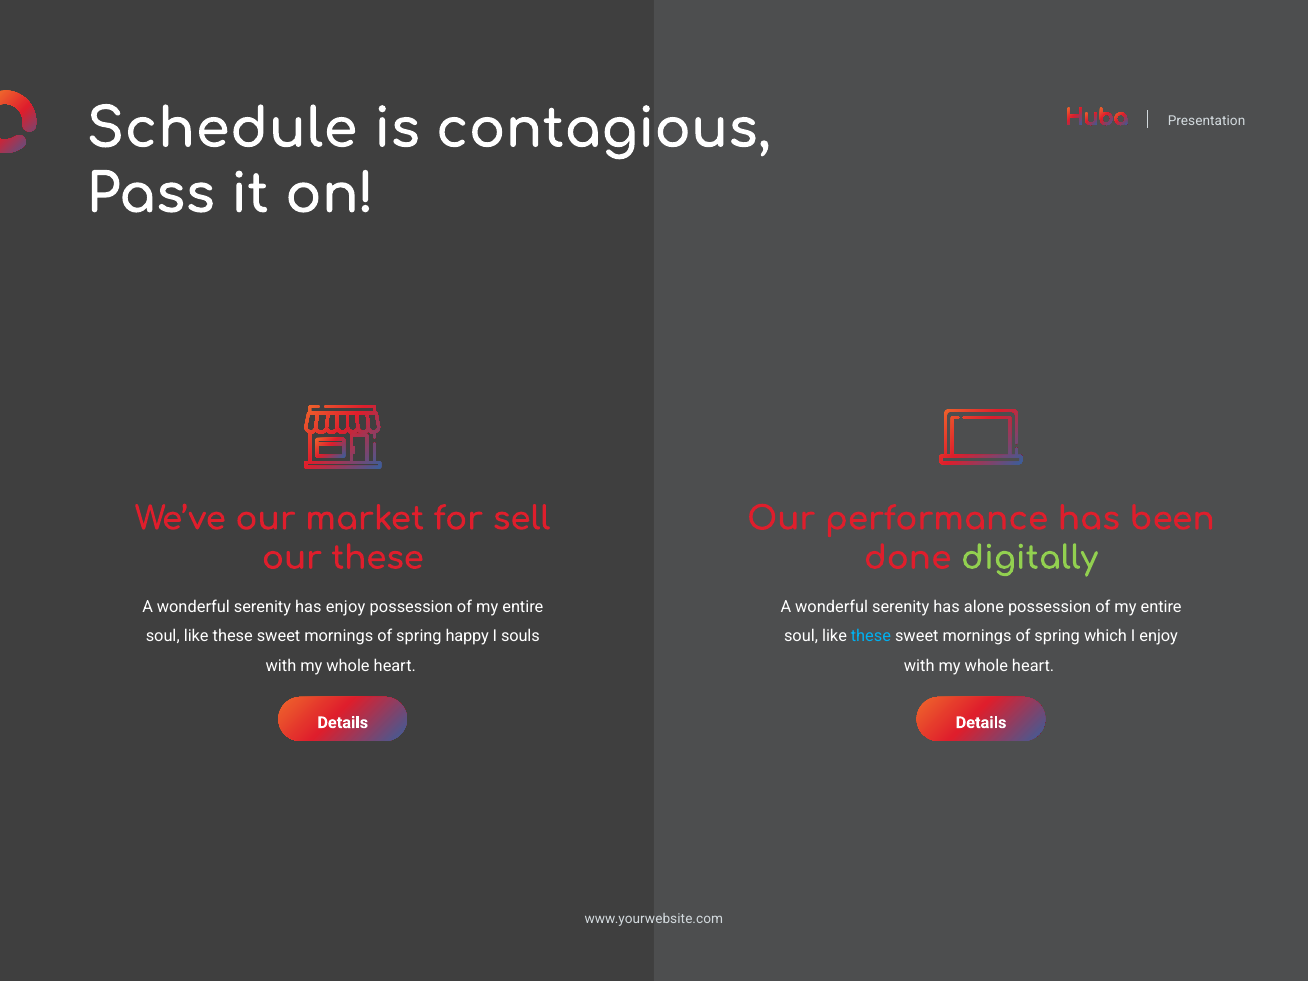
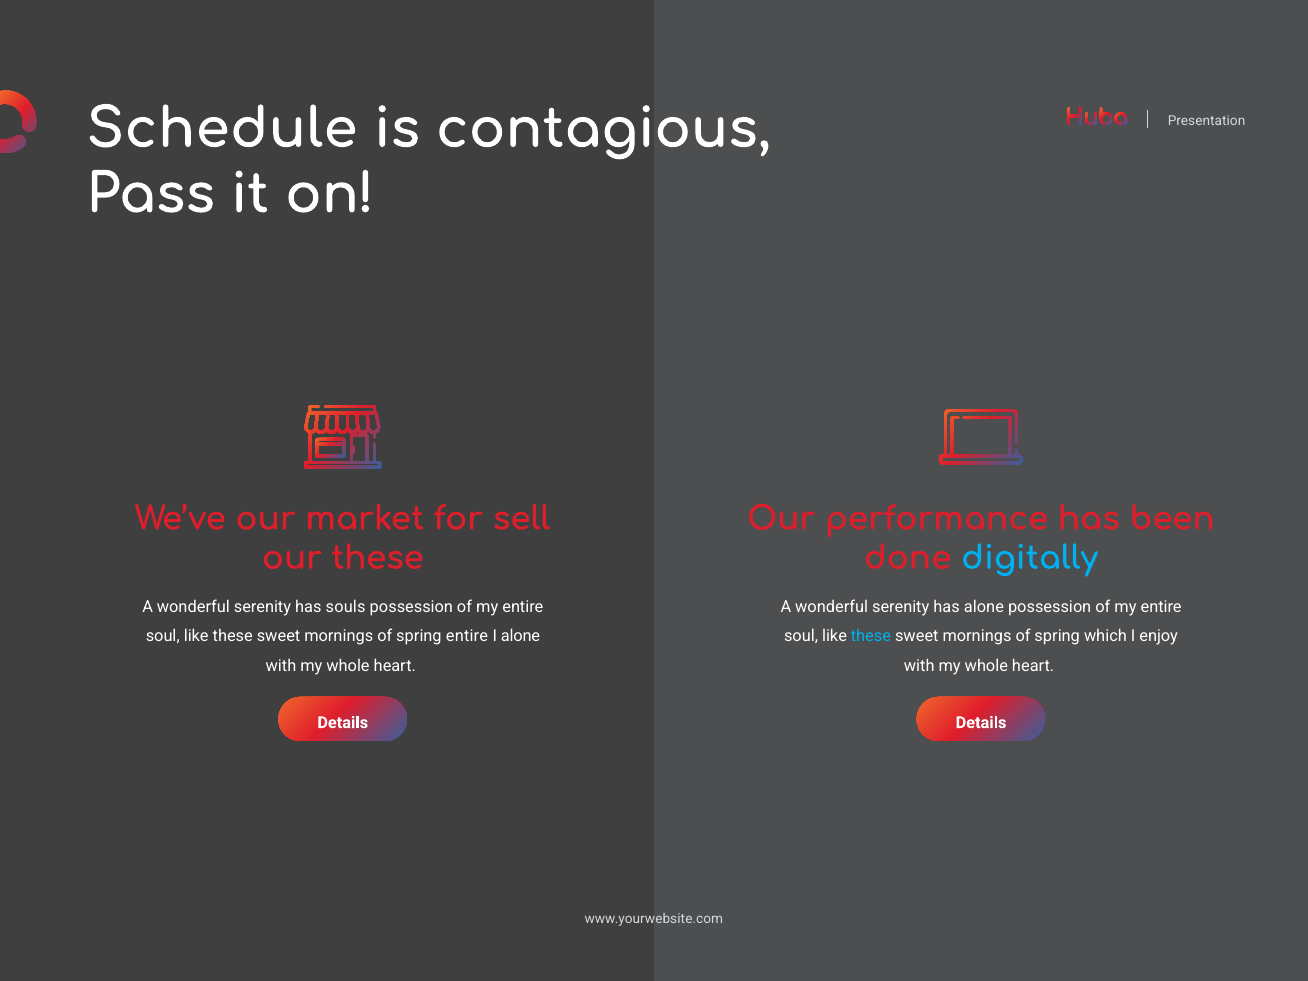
digitally colour: light green -> light blue (1030, 558)
has enjoy: enjoy -> souls (346, 607)
happy: happy -> entire (467, 636)
I souls: souls -> alone (520, 636)
